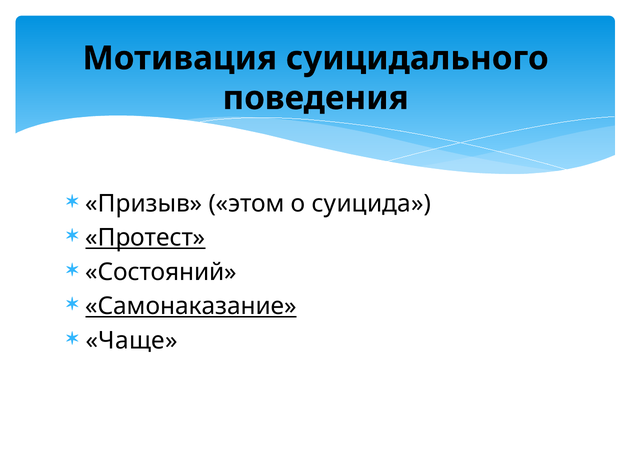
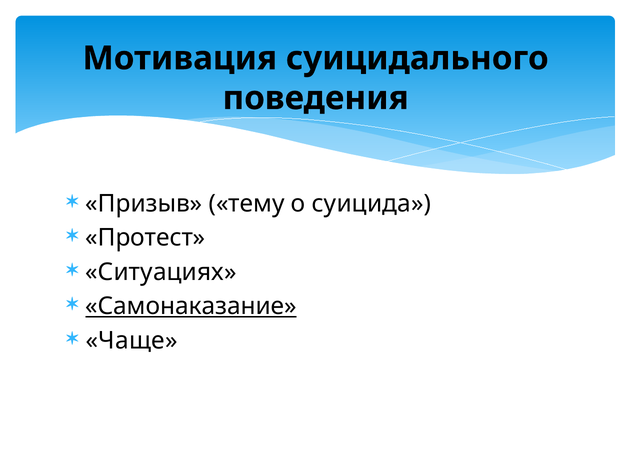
этом: этом -> тему (247, 204)
Протест underline: present -> none (145, 238)
Состояний: Состояний -> Ситуациях (161, 272)
